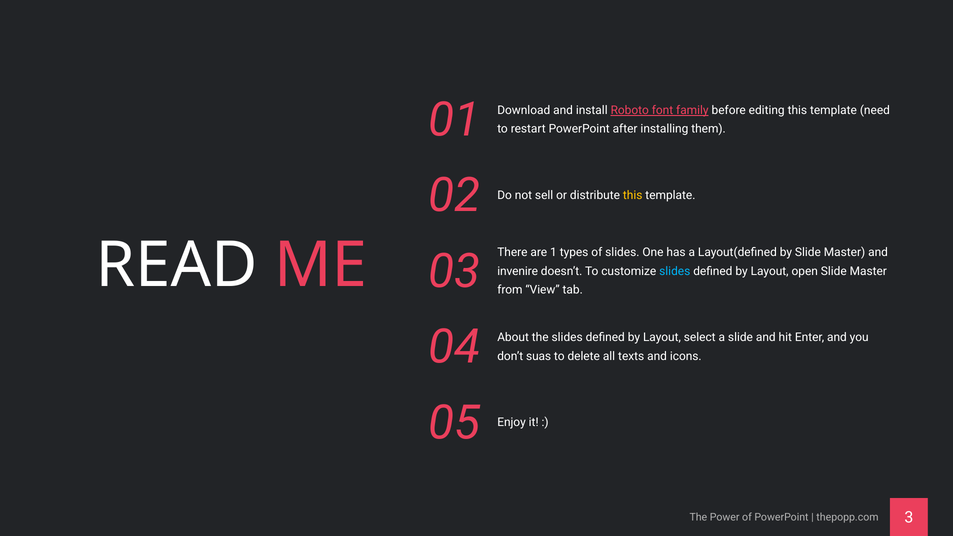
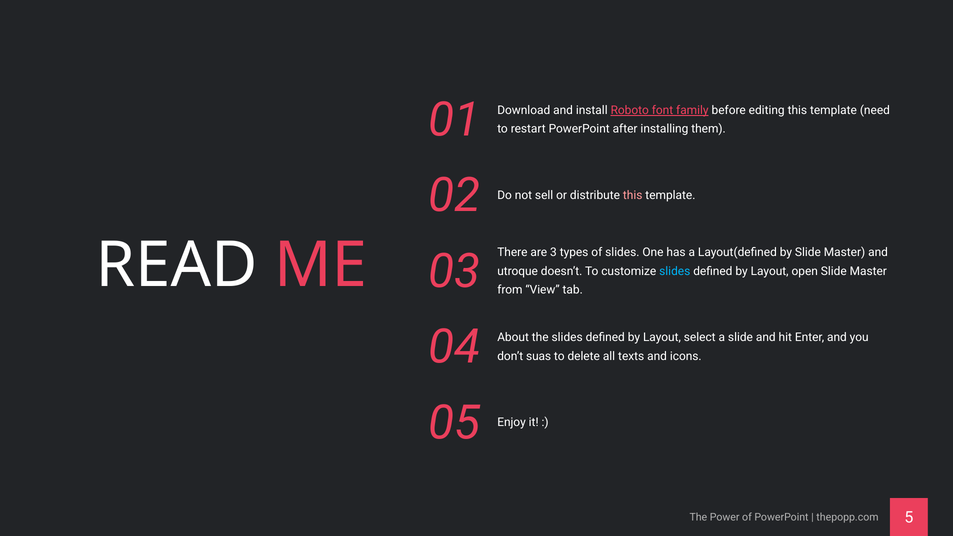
this colour: yellow -> pink (633, 195)
1: 1 -> 3 (553, 253)
invenire: invenire -> utroque (518, 271)
3: 3 -> 5 (909, 517)
